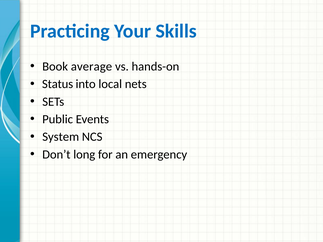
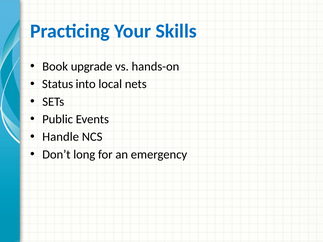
average: average -> upgrade (92, 67)
System: System -> Handle (61, 137)
